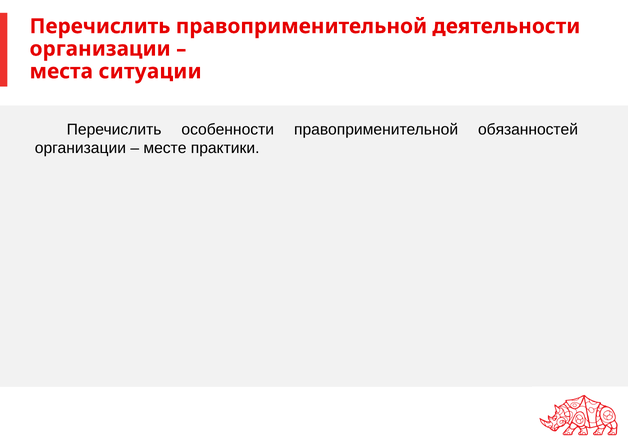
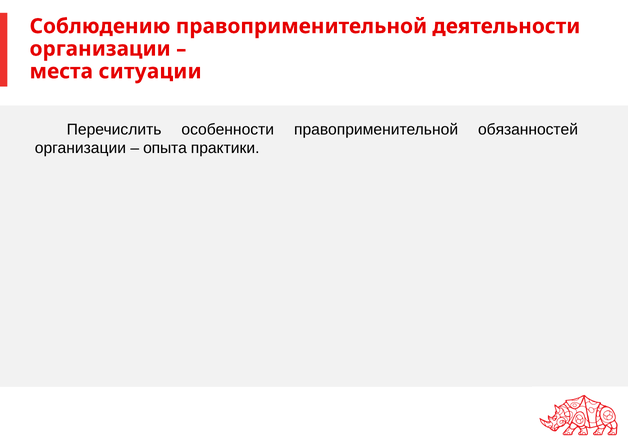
Перечислить: Перечислить -> Соблюдению (100, 26)
месте: месте -> опыта (165, 148)
